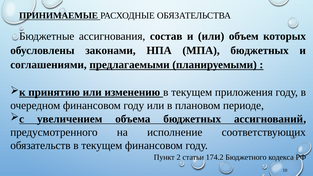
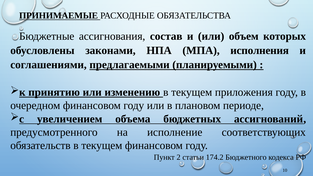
МПА бюджетных: бюджетных -> исполнения (260, 51)
